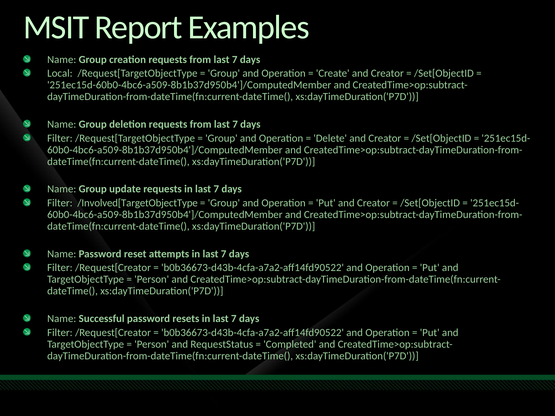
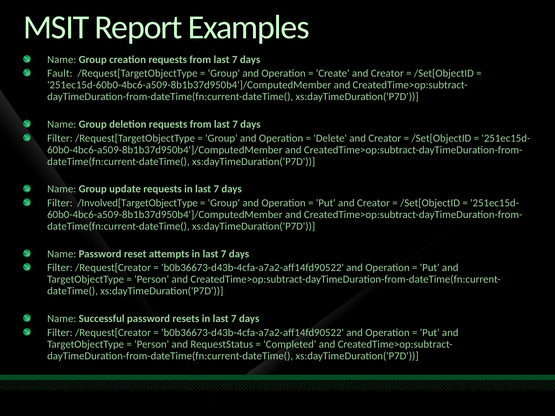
Local: Local -> Fault (60, 73)
